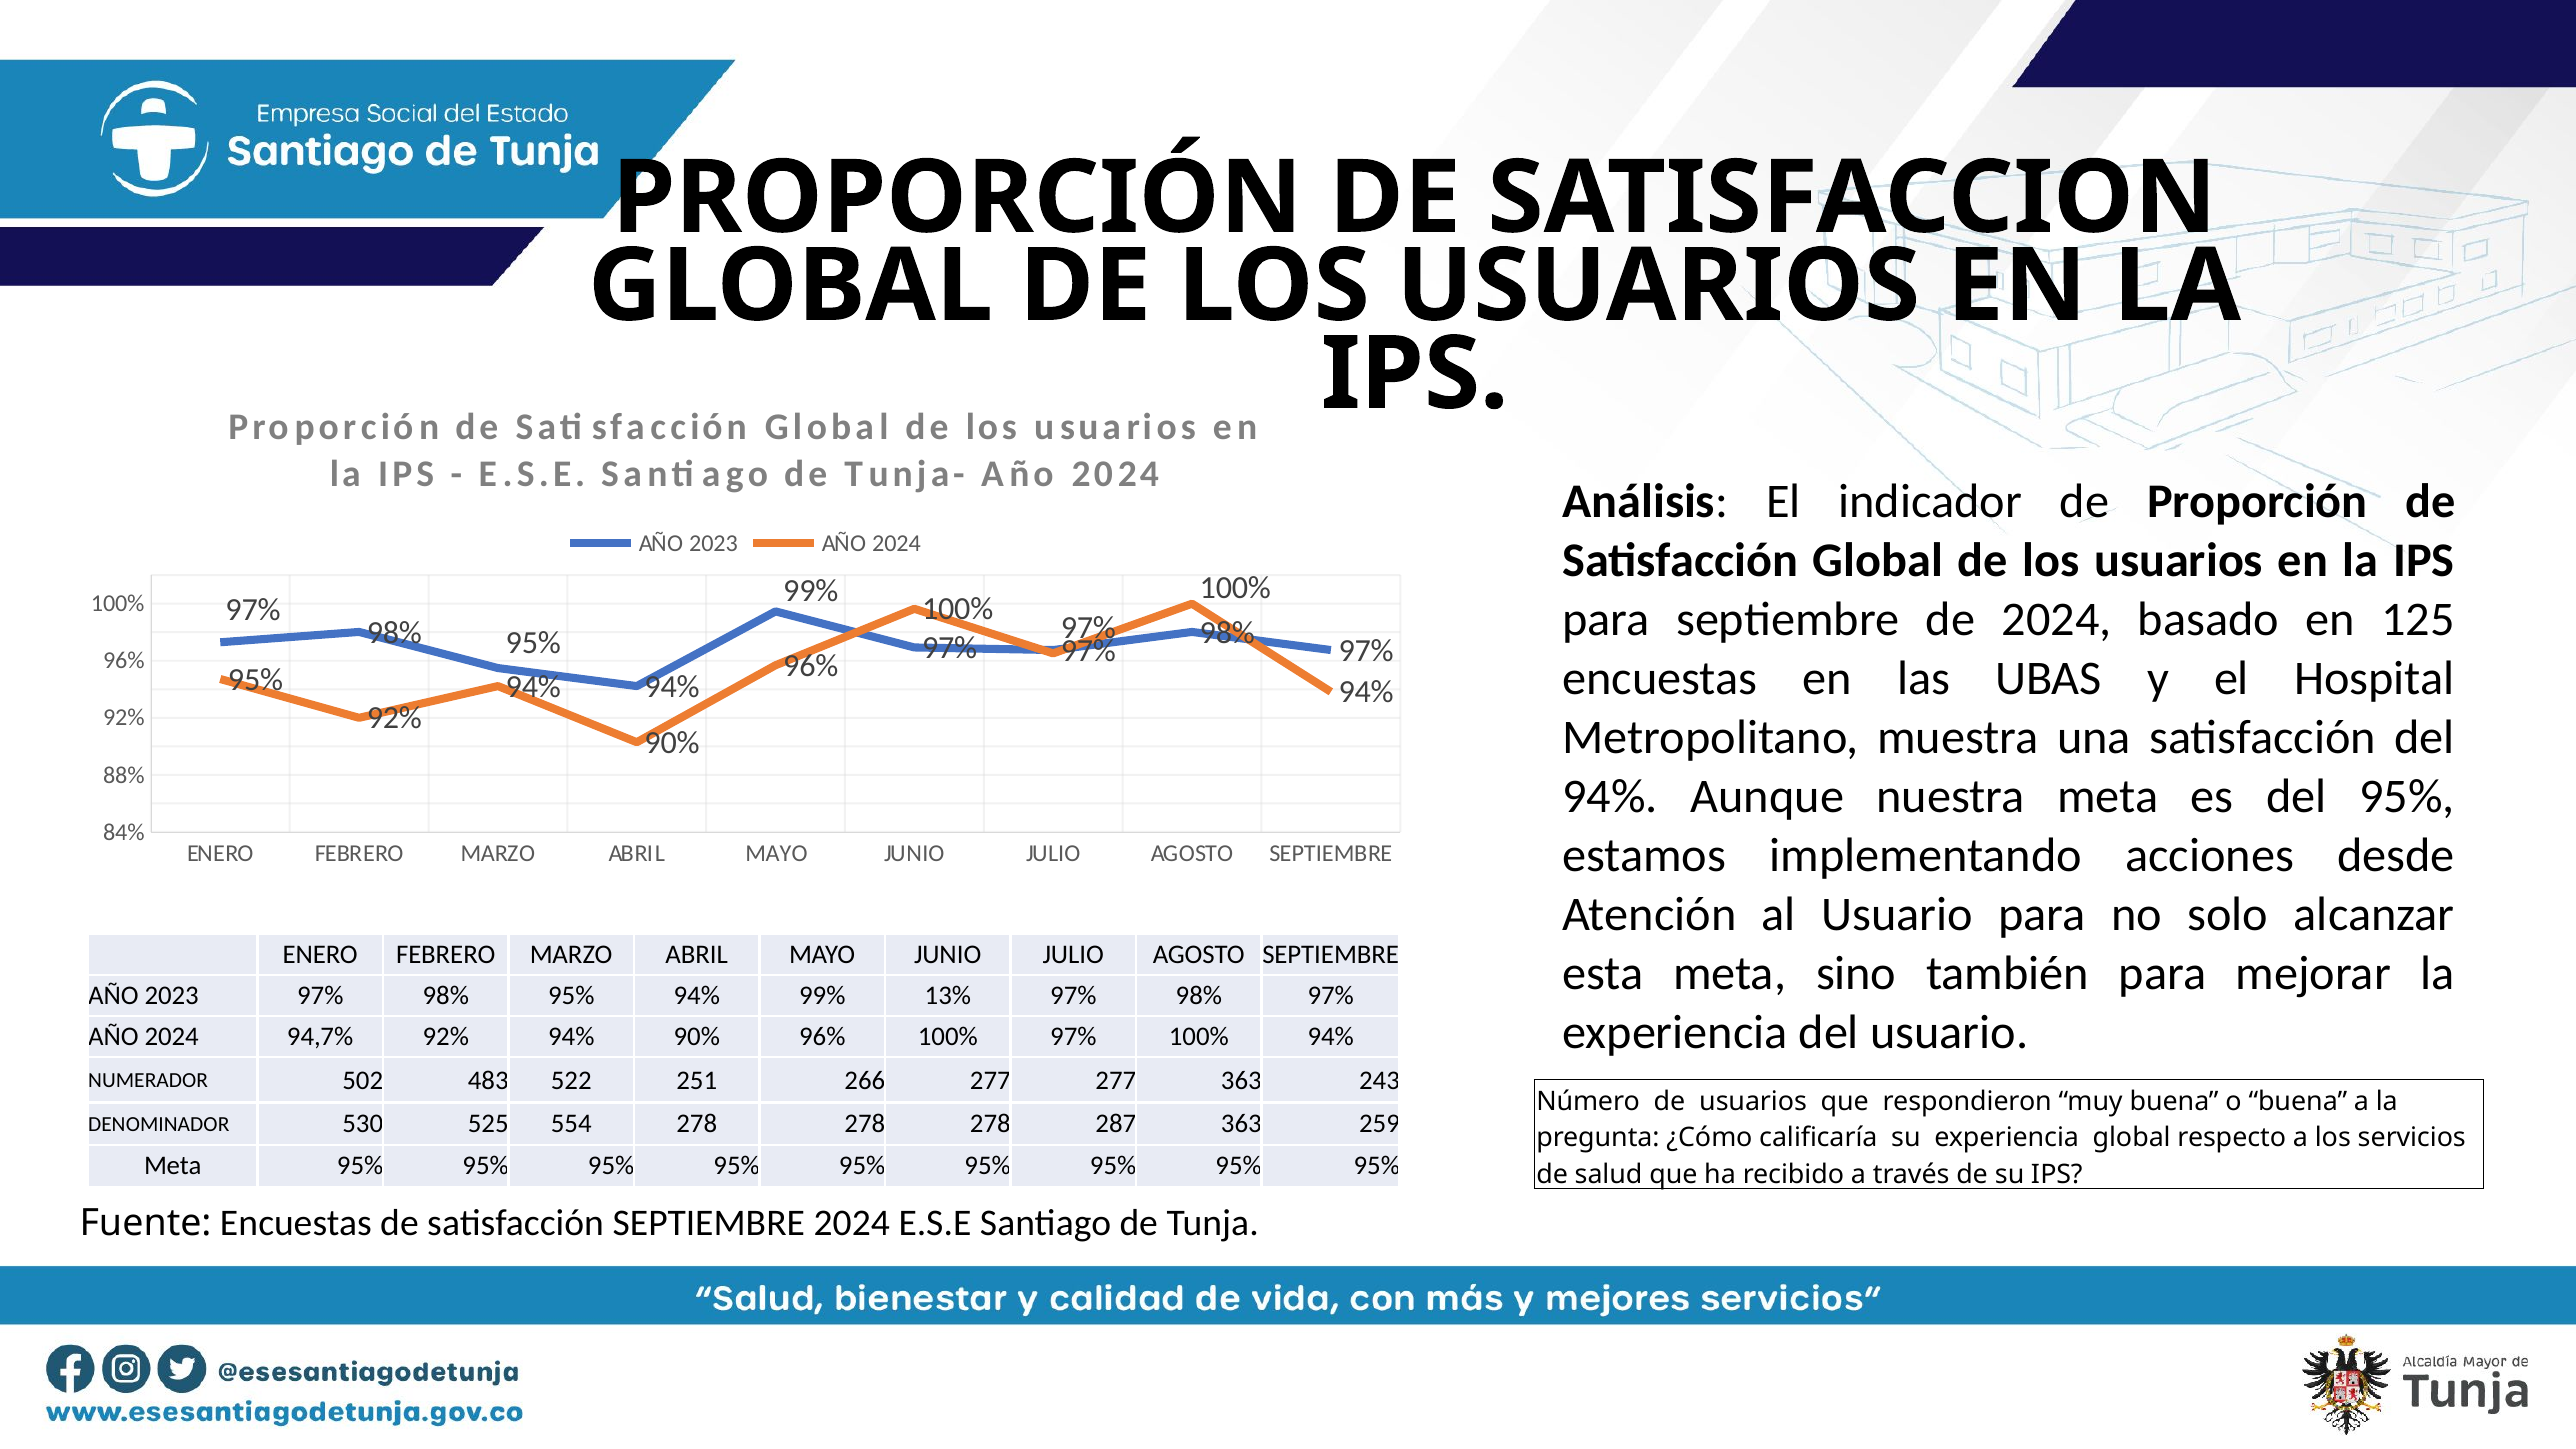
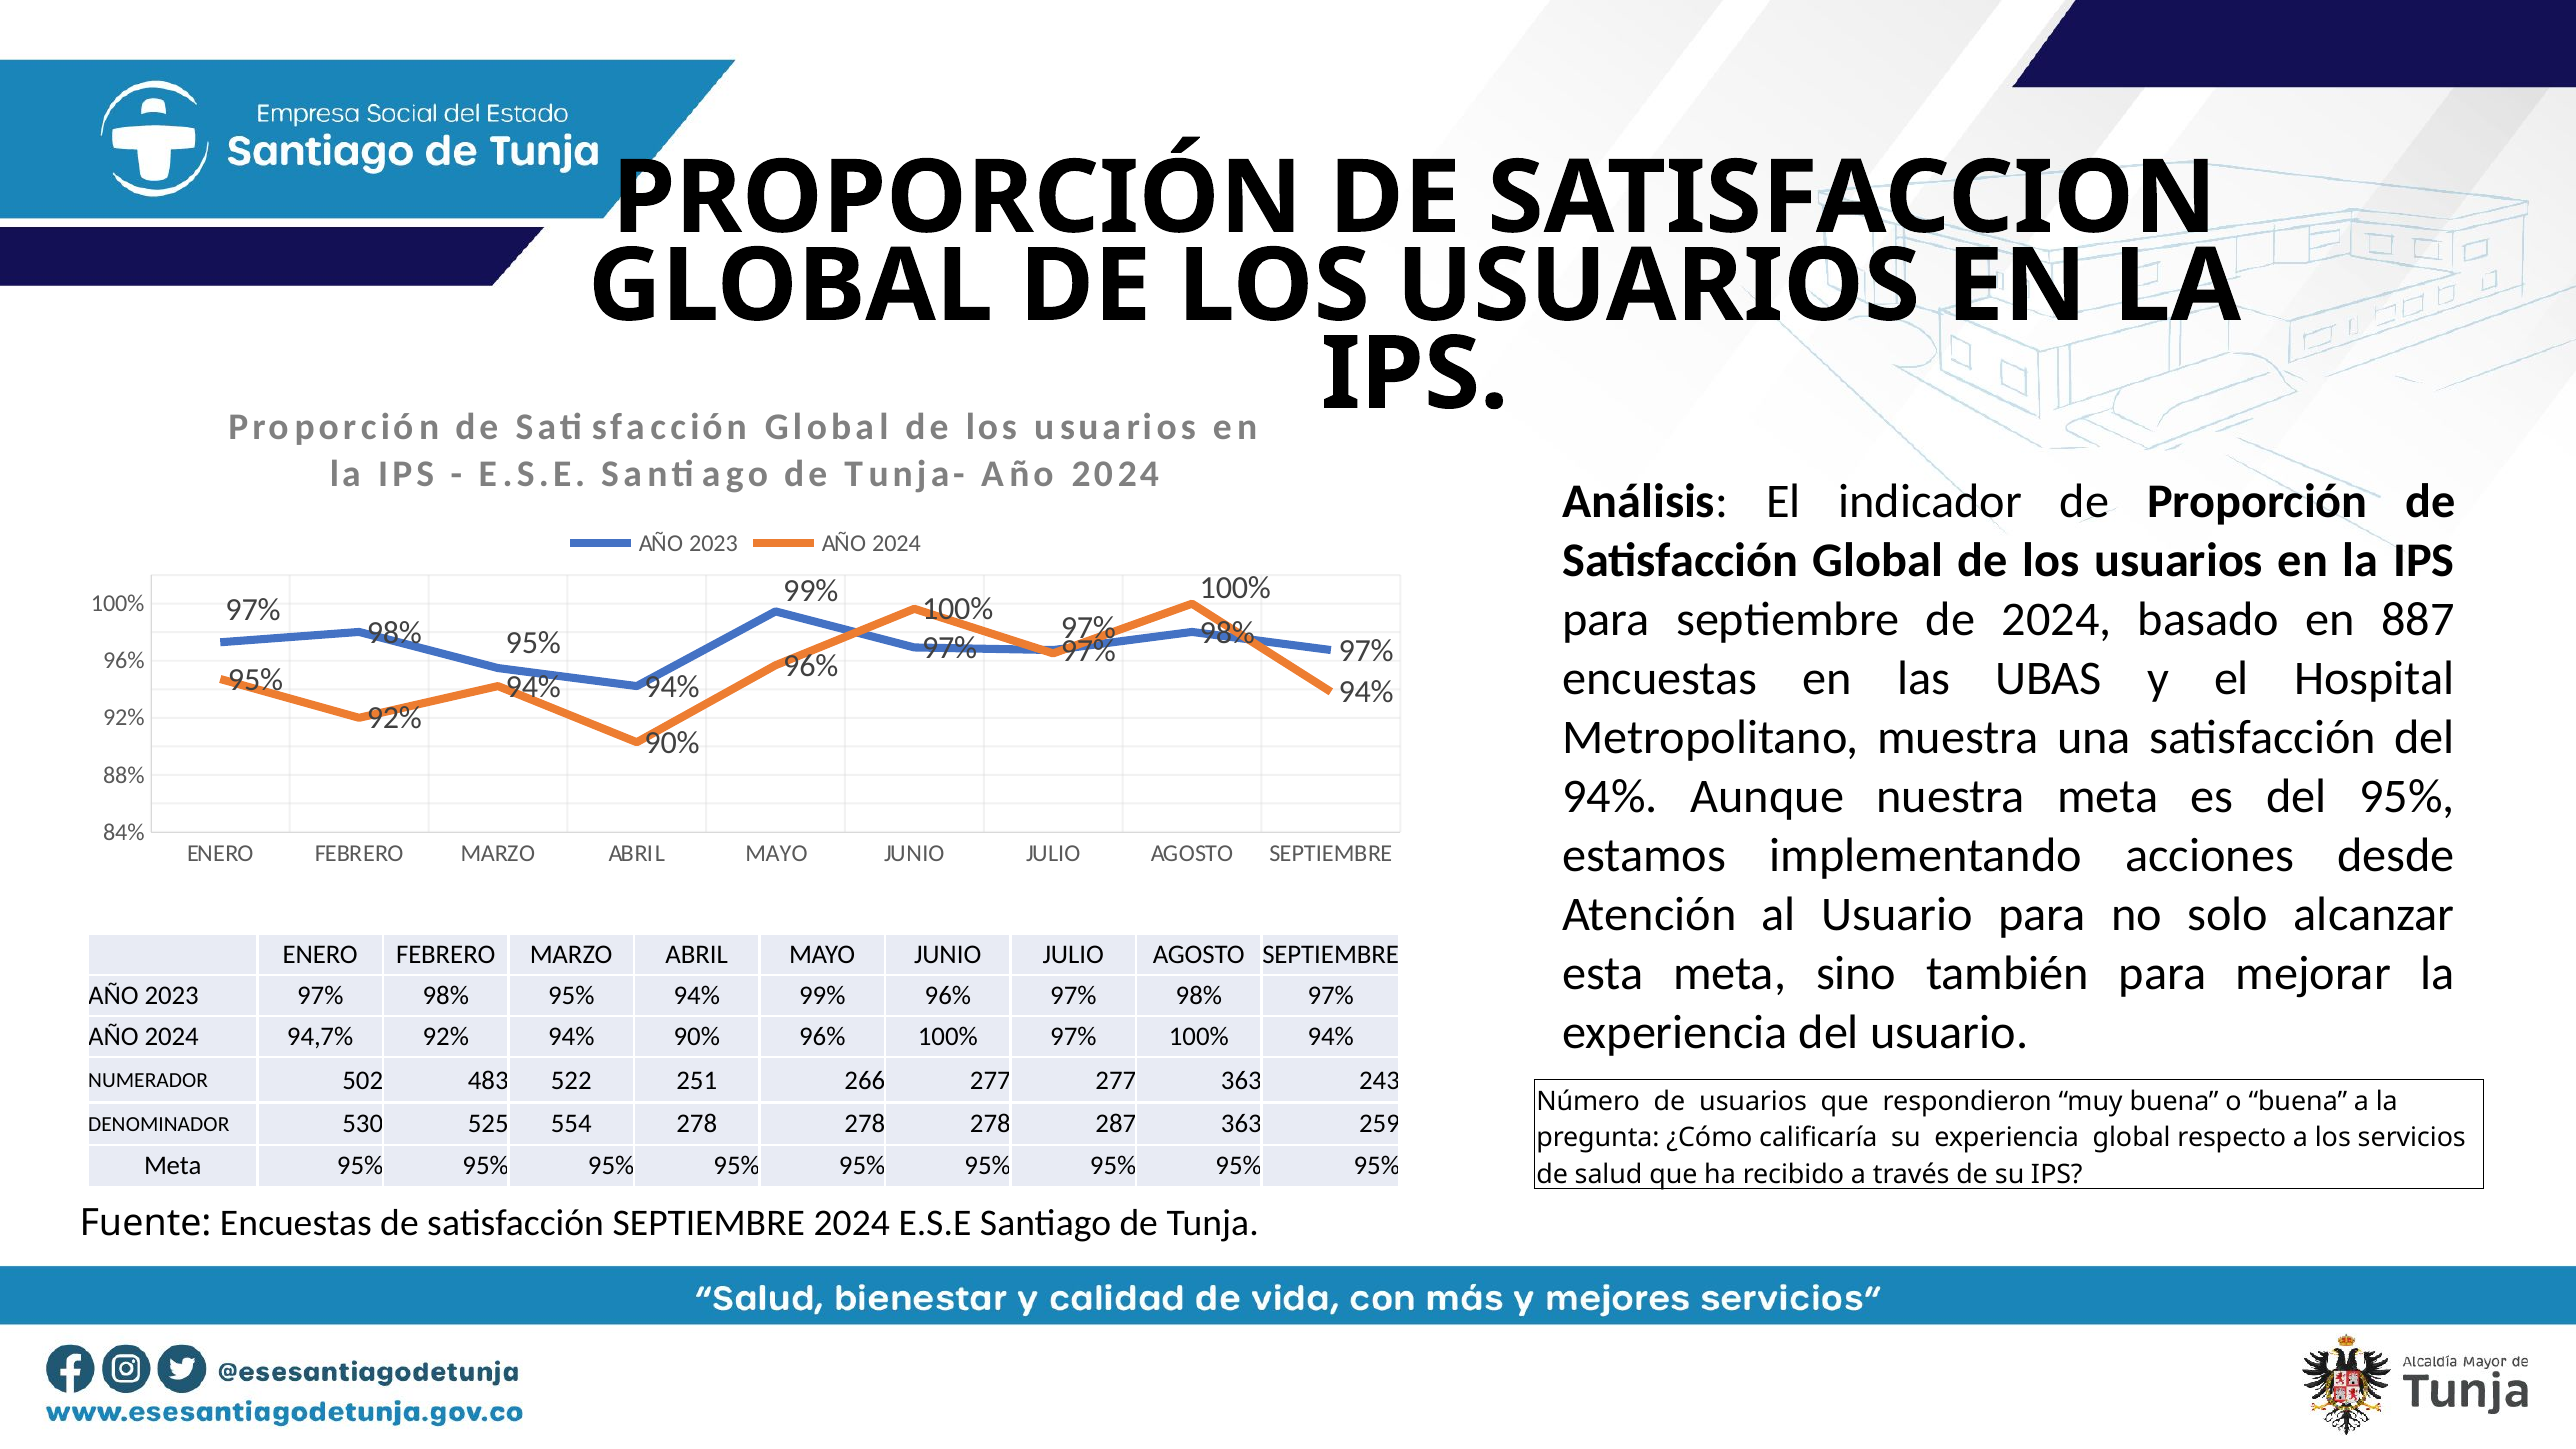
125: 125 -> 887 (2418, 619)
99% 13%: 13% -> 96% (948, 996)
